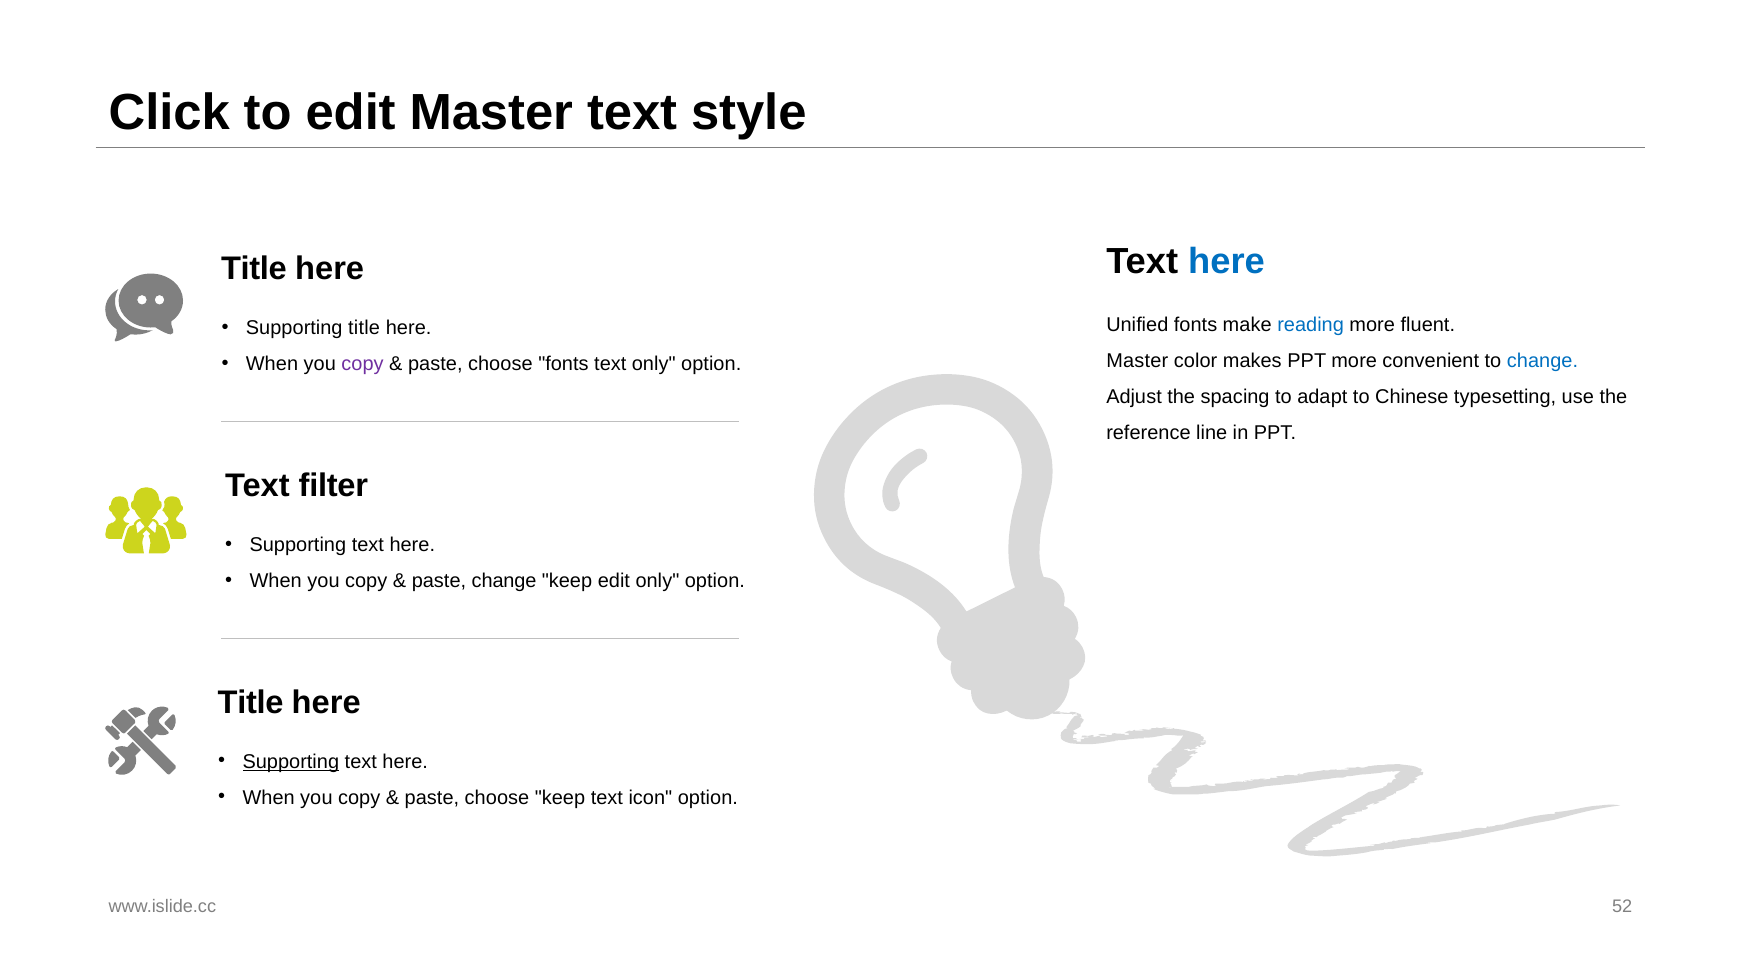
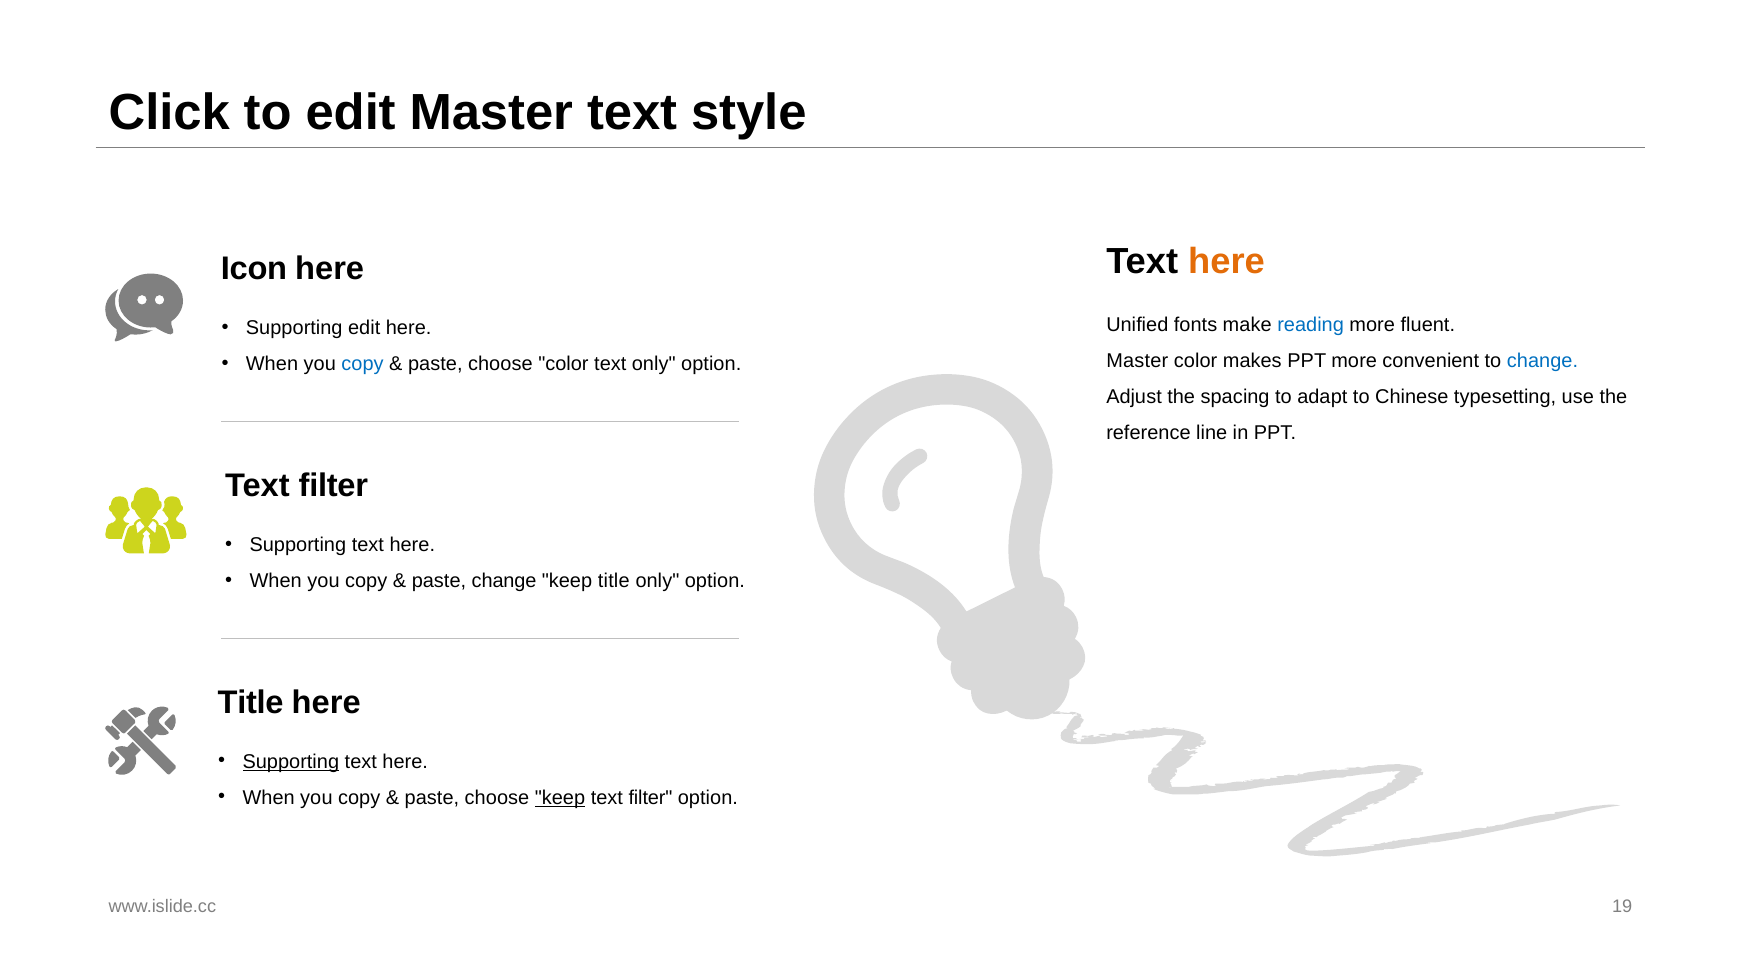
here colour: blue -> orange (1227, 261)
Title: Title -> Icon (254, 269)
Supporting title: title -> edit (364, 328)
copy colour: purple -> blue (363, 364)
choose fonts: fonts -> color (563, 364)
keep edit: edit -> title (614, 581)
keep underline: none -> present (560, 798)
icon: icon -> filter (650, 798)
52: 52 -> 19 (1622, 907)
